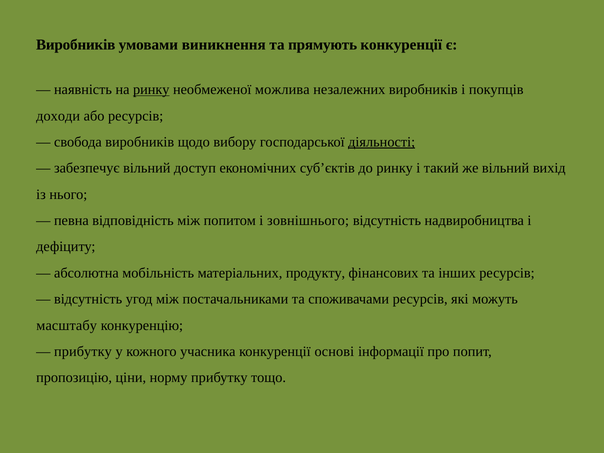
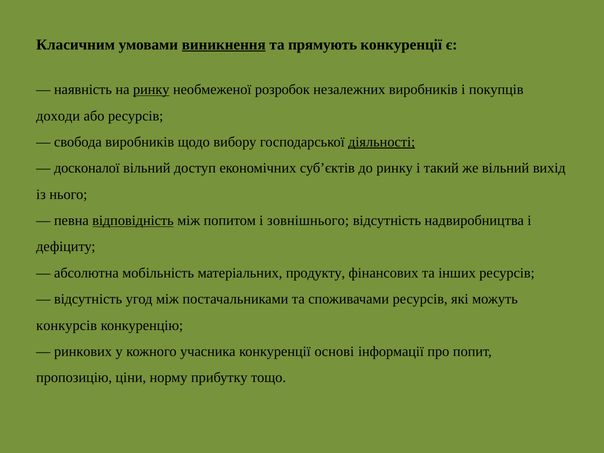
Виробників: Виробників -> Класичним (76, 45)
виникнення underline: none -> present (224, 45)
можлива: можлива -> розробок (282, 90)
забезпечує: забезпечує -> досконалої (87, 168)
відповідність underline: none -> present (133, 221)
масштабу: масштабу -> конкурсів (67, 325)
прибутку: прибутку -> ринкових (83, 351)
